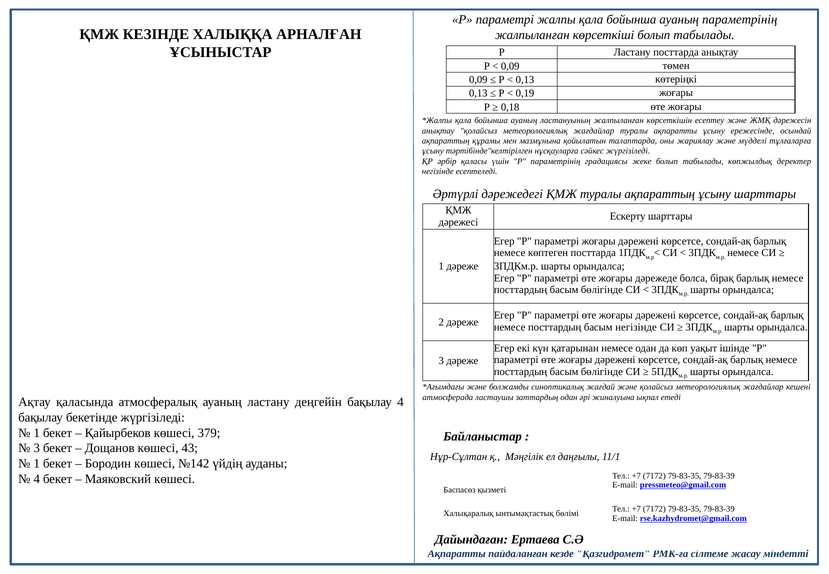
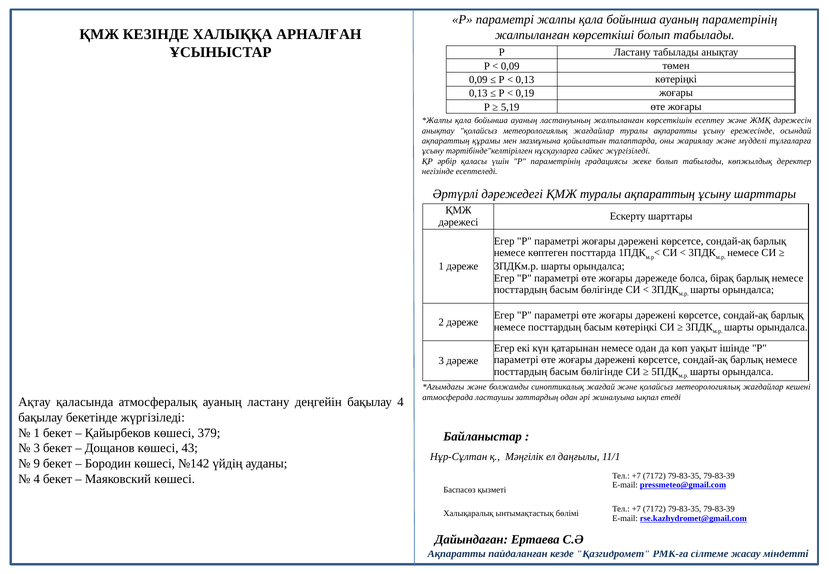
Ластану посттарда: посттарда -> табылады (676, 52)
0,18: 0,18 -> 5,19 (510, 107)
басым негізінде: негізінде -> көтеріңкі (636, 327)
1: 1 -> 9 (37, 463)
